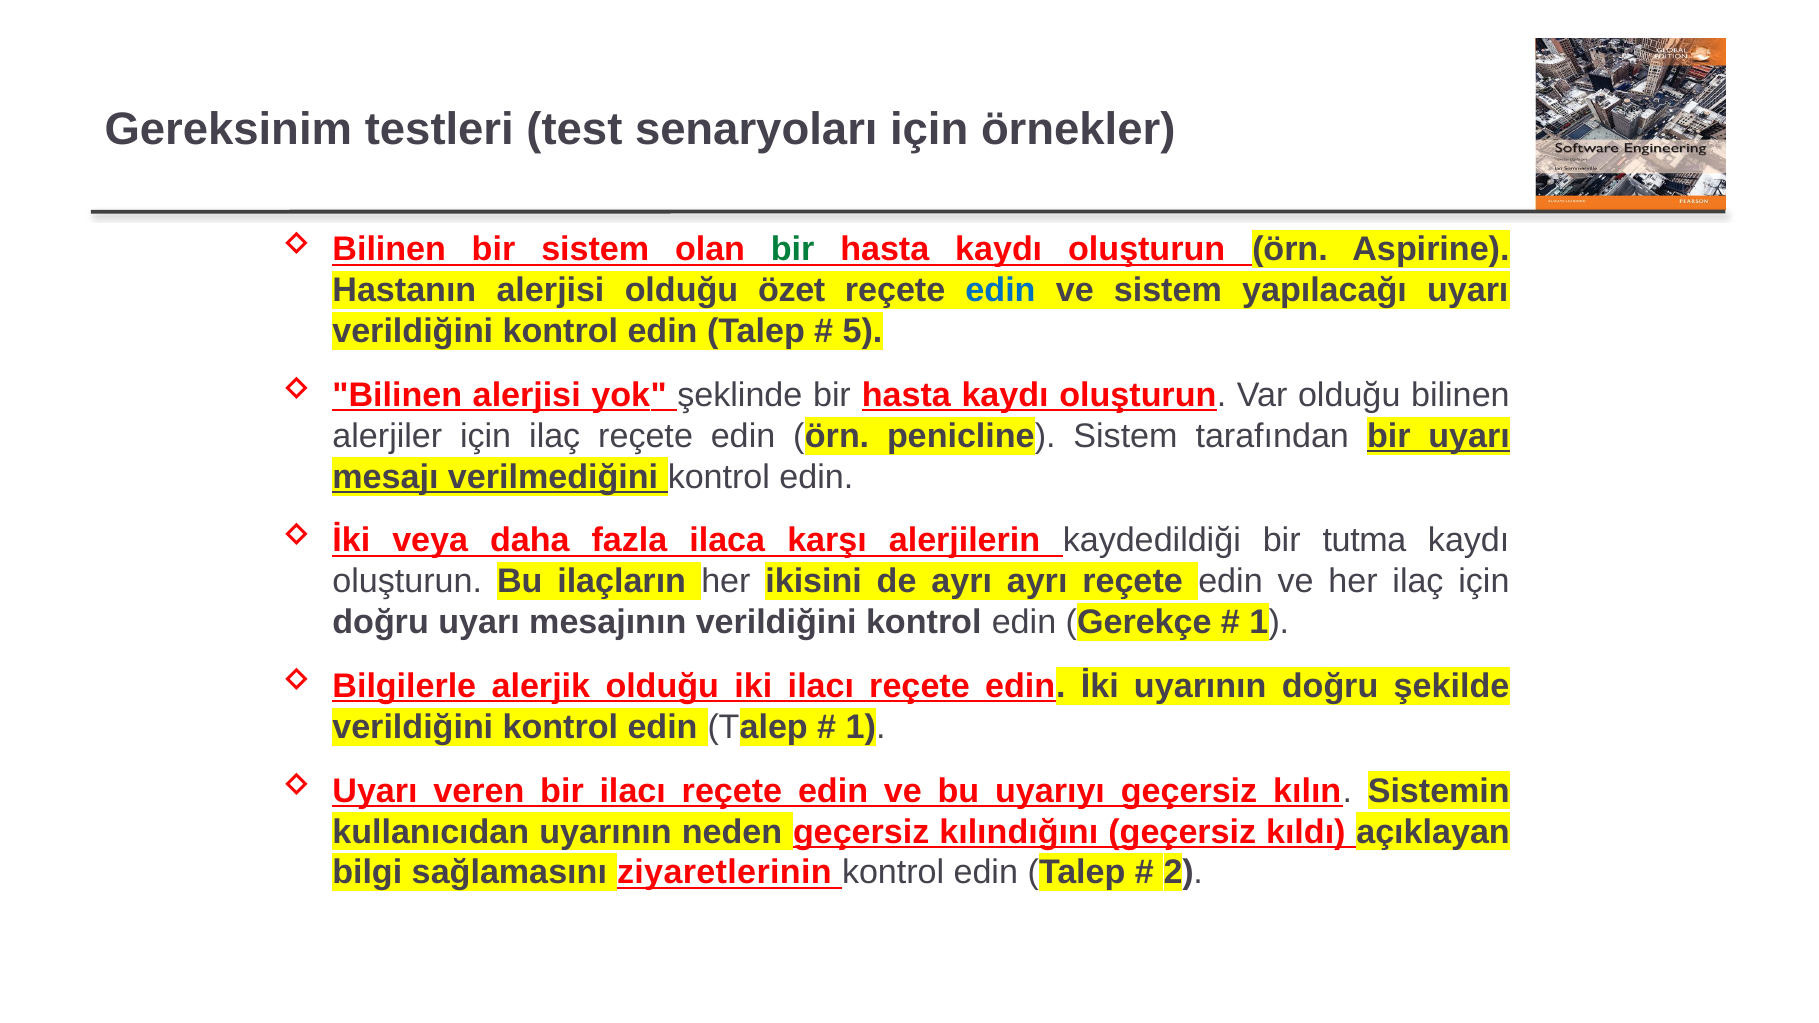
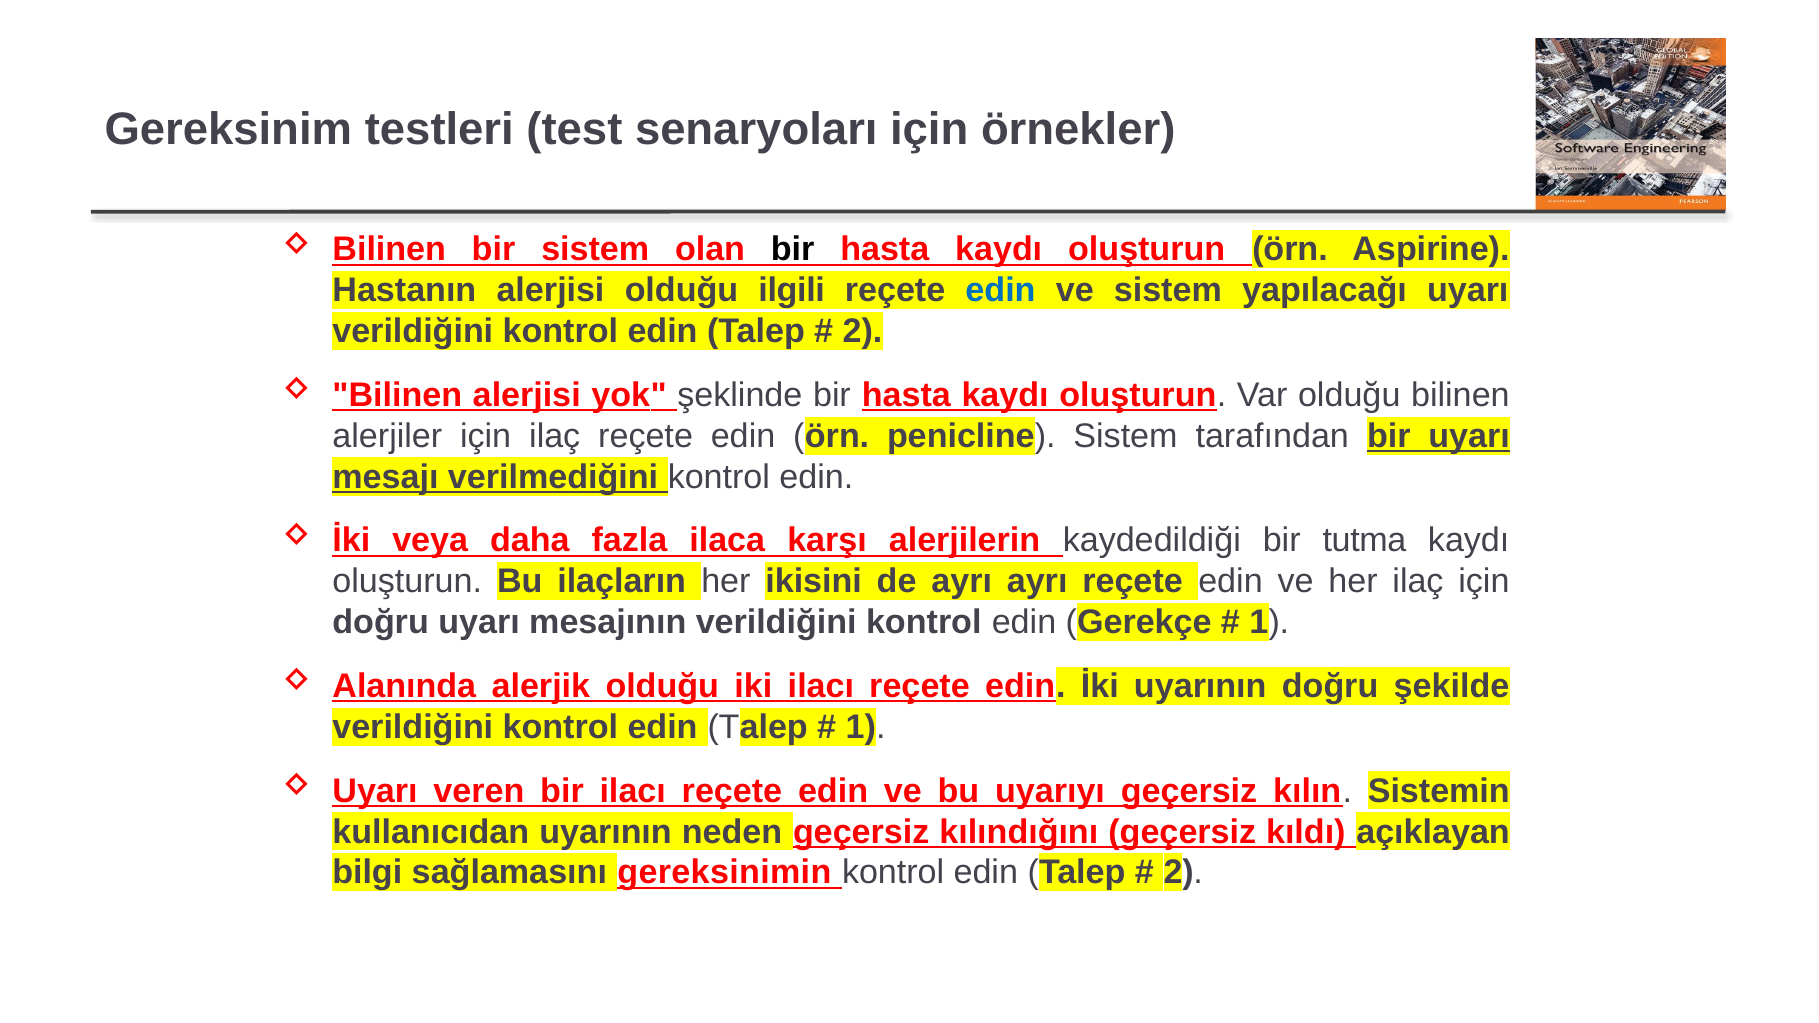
bir colour: green -> black (793, 250)
özet: özet -> ilgili (792, 291)
5: 5 -> 2 (862, 332)
Bilgilerle: Bilgilerle -> Alanında (404, 686)
ziyaretlerinin: ziyaretlerinin -> gereksinimin (724, 873)
